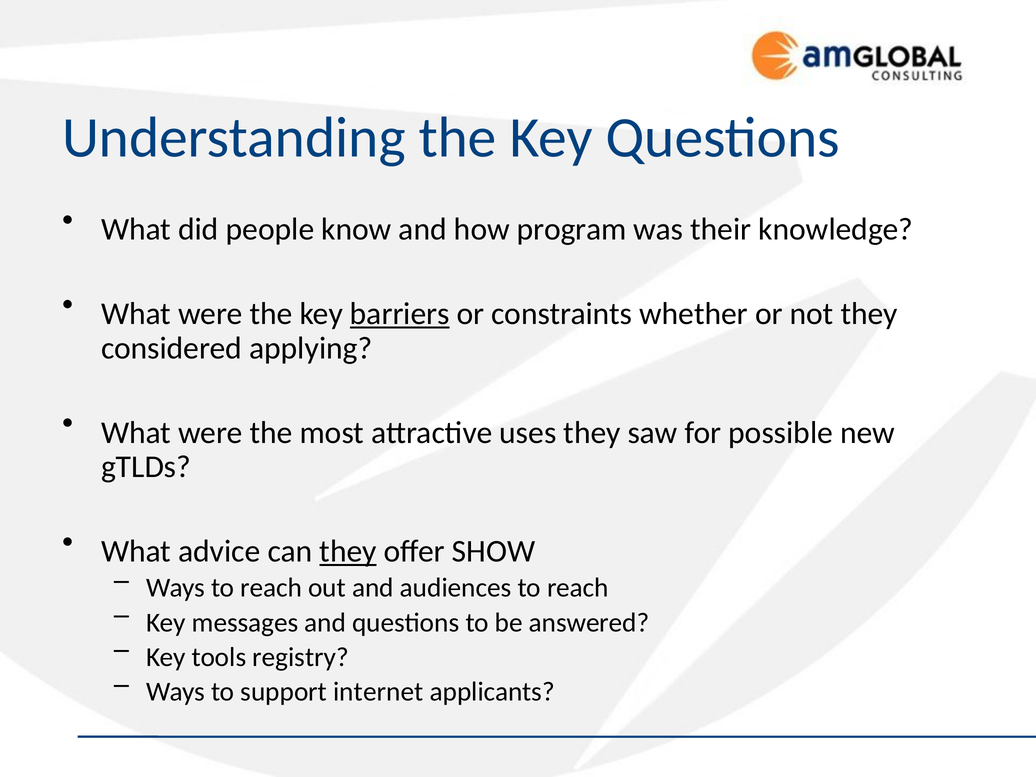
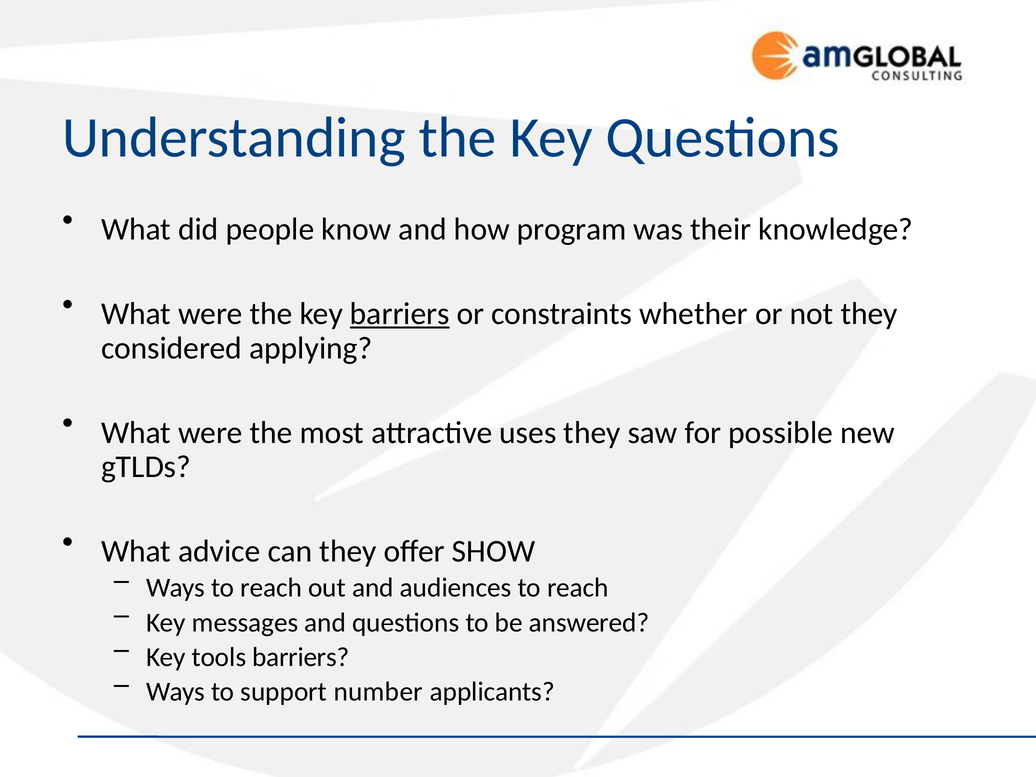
they underline: present -> none (348, 551)
tools registry: registry -> barriers (301, 657)
internet: internet -> number (378, 692)
